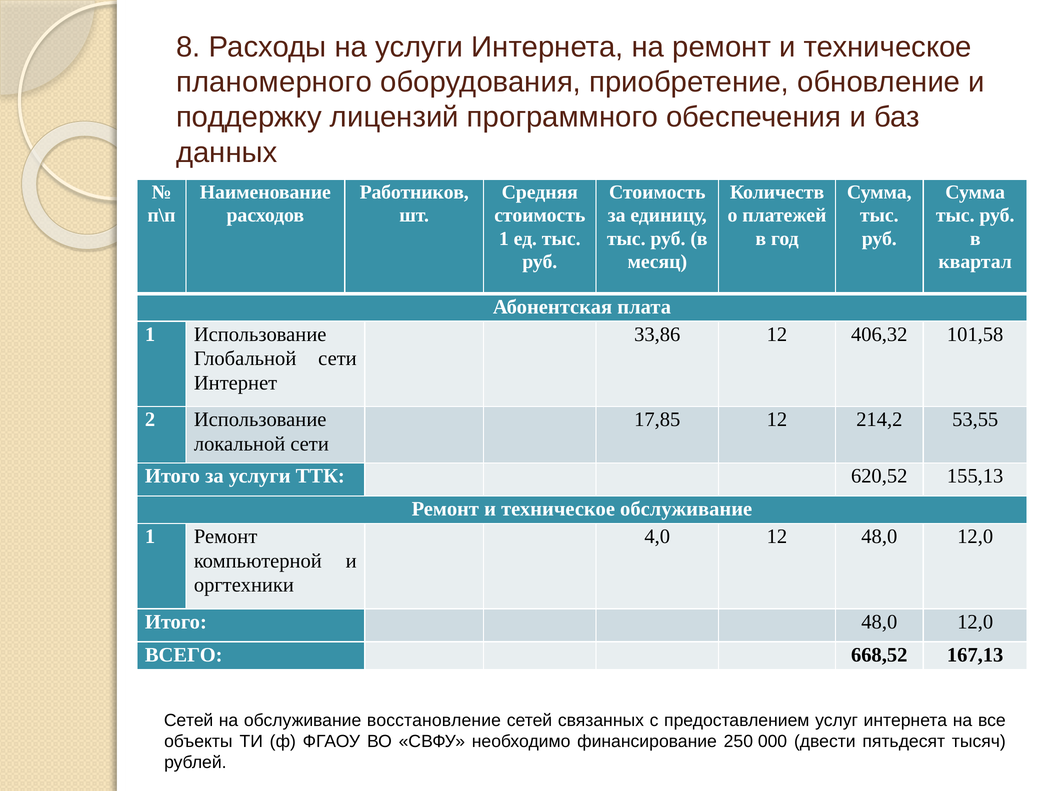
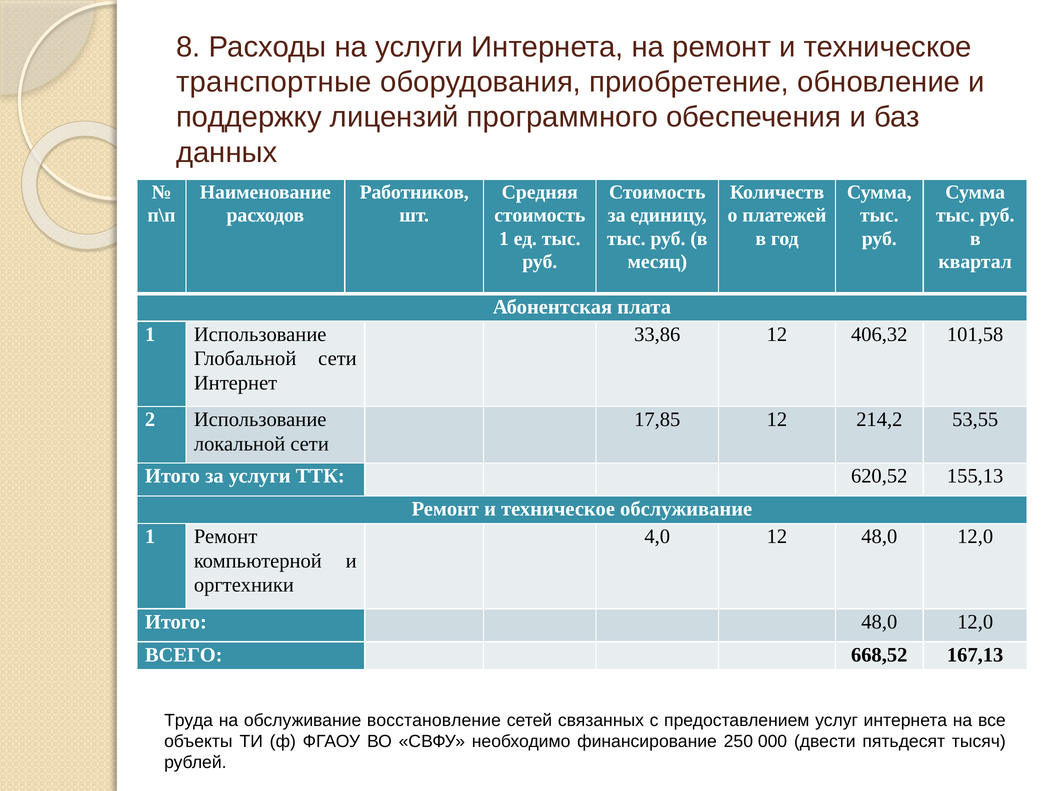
планомерного: планомерного -> транспортные (274, 82)
Сетей: Сетей -> Труда (189, 721)
